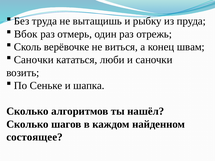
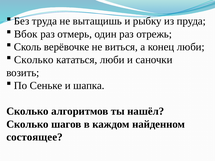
конец швам: швам -> люби (191, 47)
Саночки: Саночки -> Сколько (34, 60)
